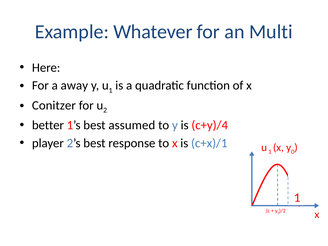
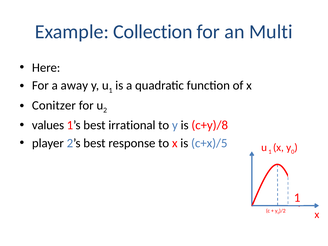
Whatever: Whatever -> Collection (153, 32)
better: better -> values (48, 125)
assumed: assumed -> irrational (132, 125)
c+y)/4: c+y)/4 -> c+y)/8 (210, 125)
c+x)/1: c+x)/1 -> c+x)/5 (209, 143)
